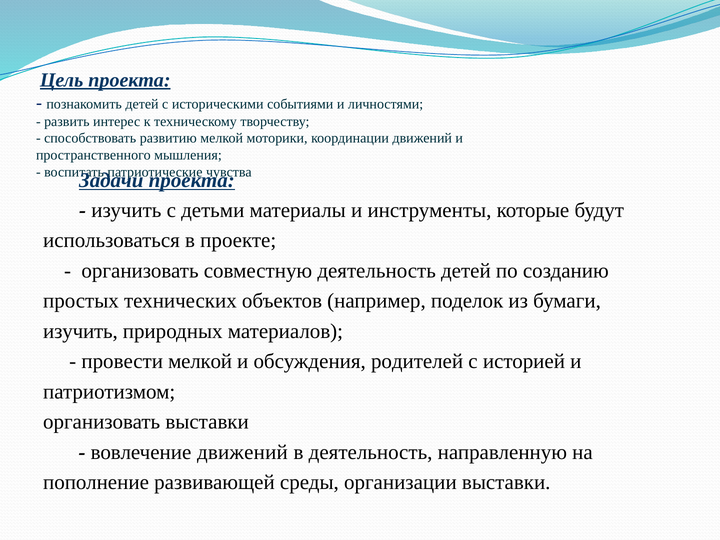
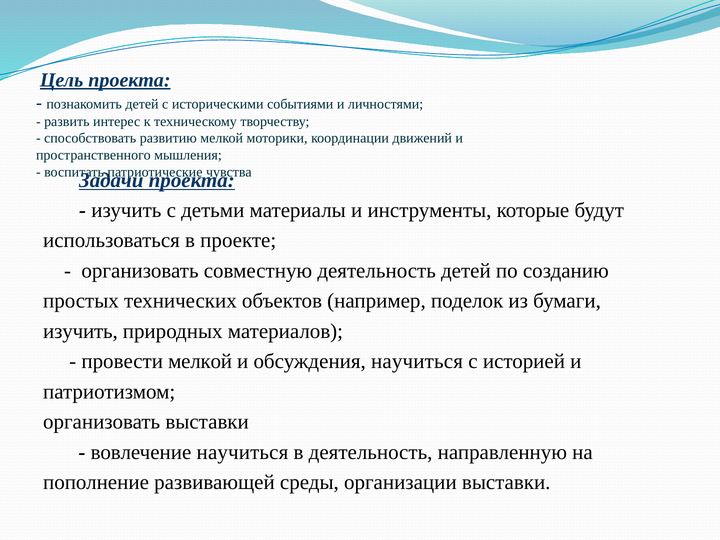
обсуждения родителей: родителей -> научиться (417, 361)
вовлечение движений: движений -> научиться (242, 452)
